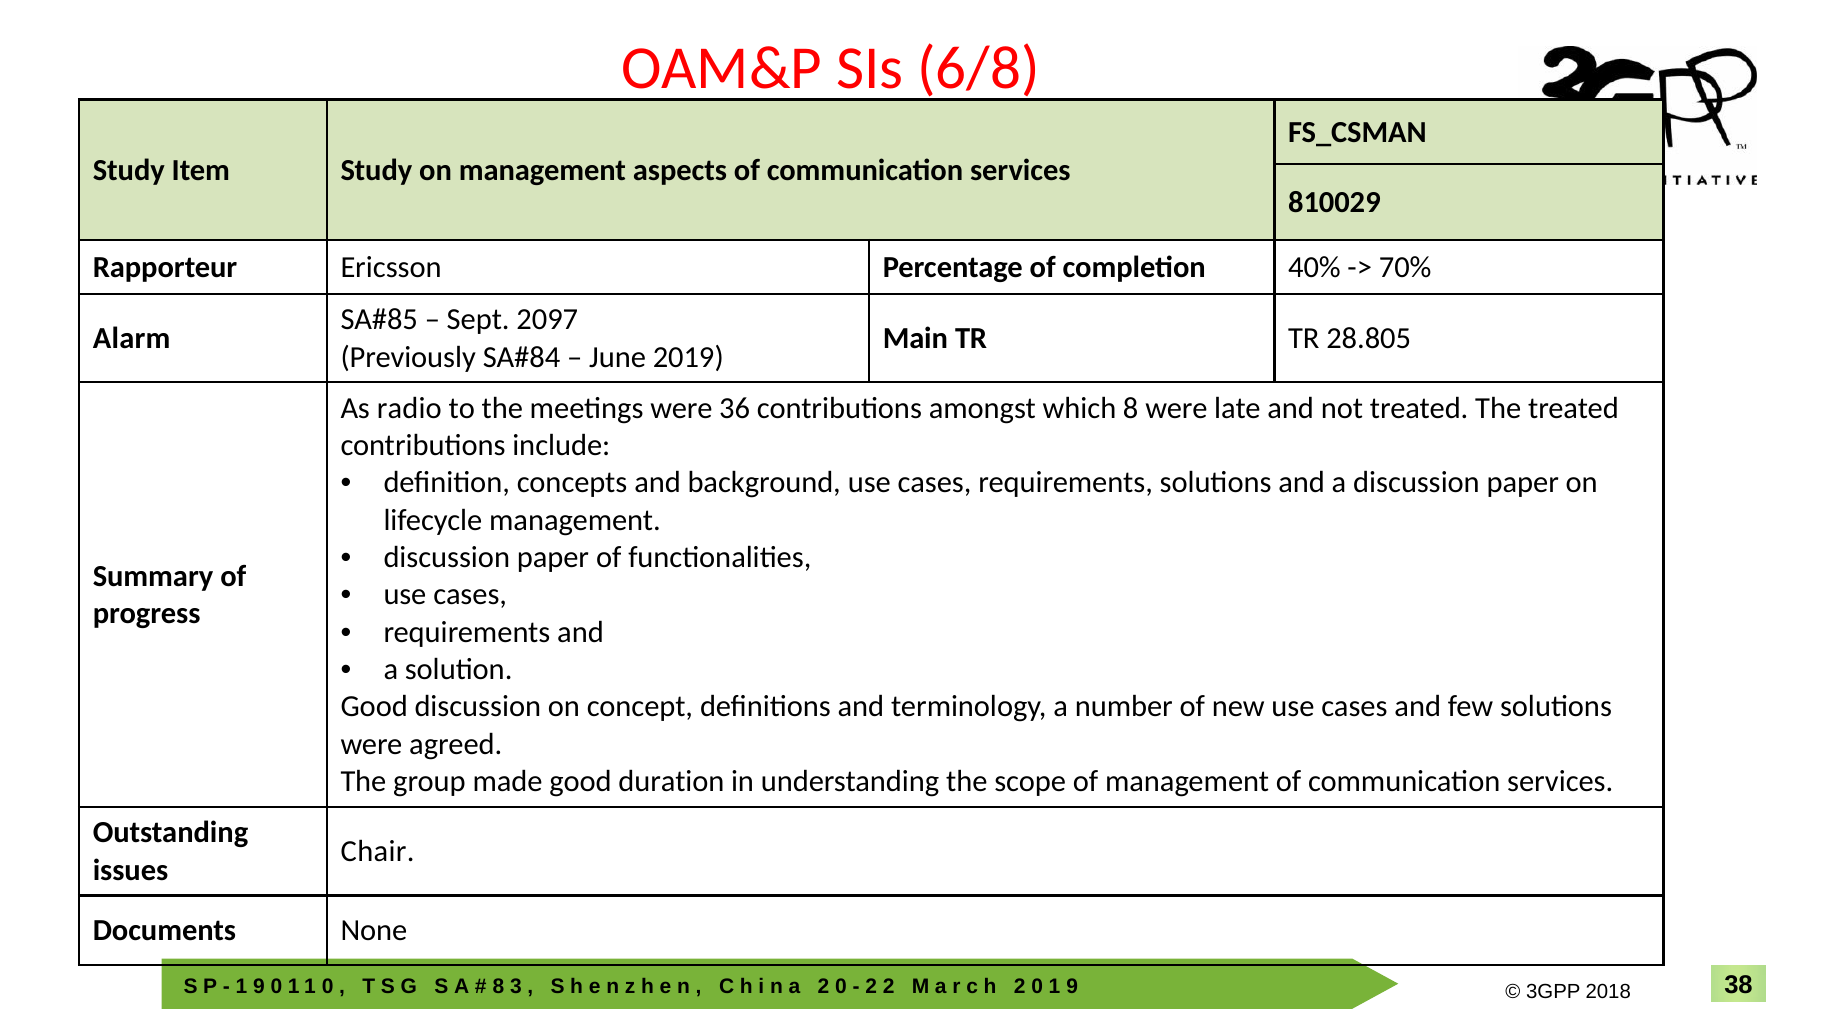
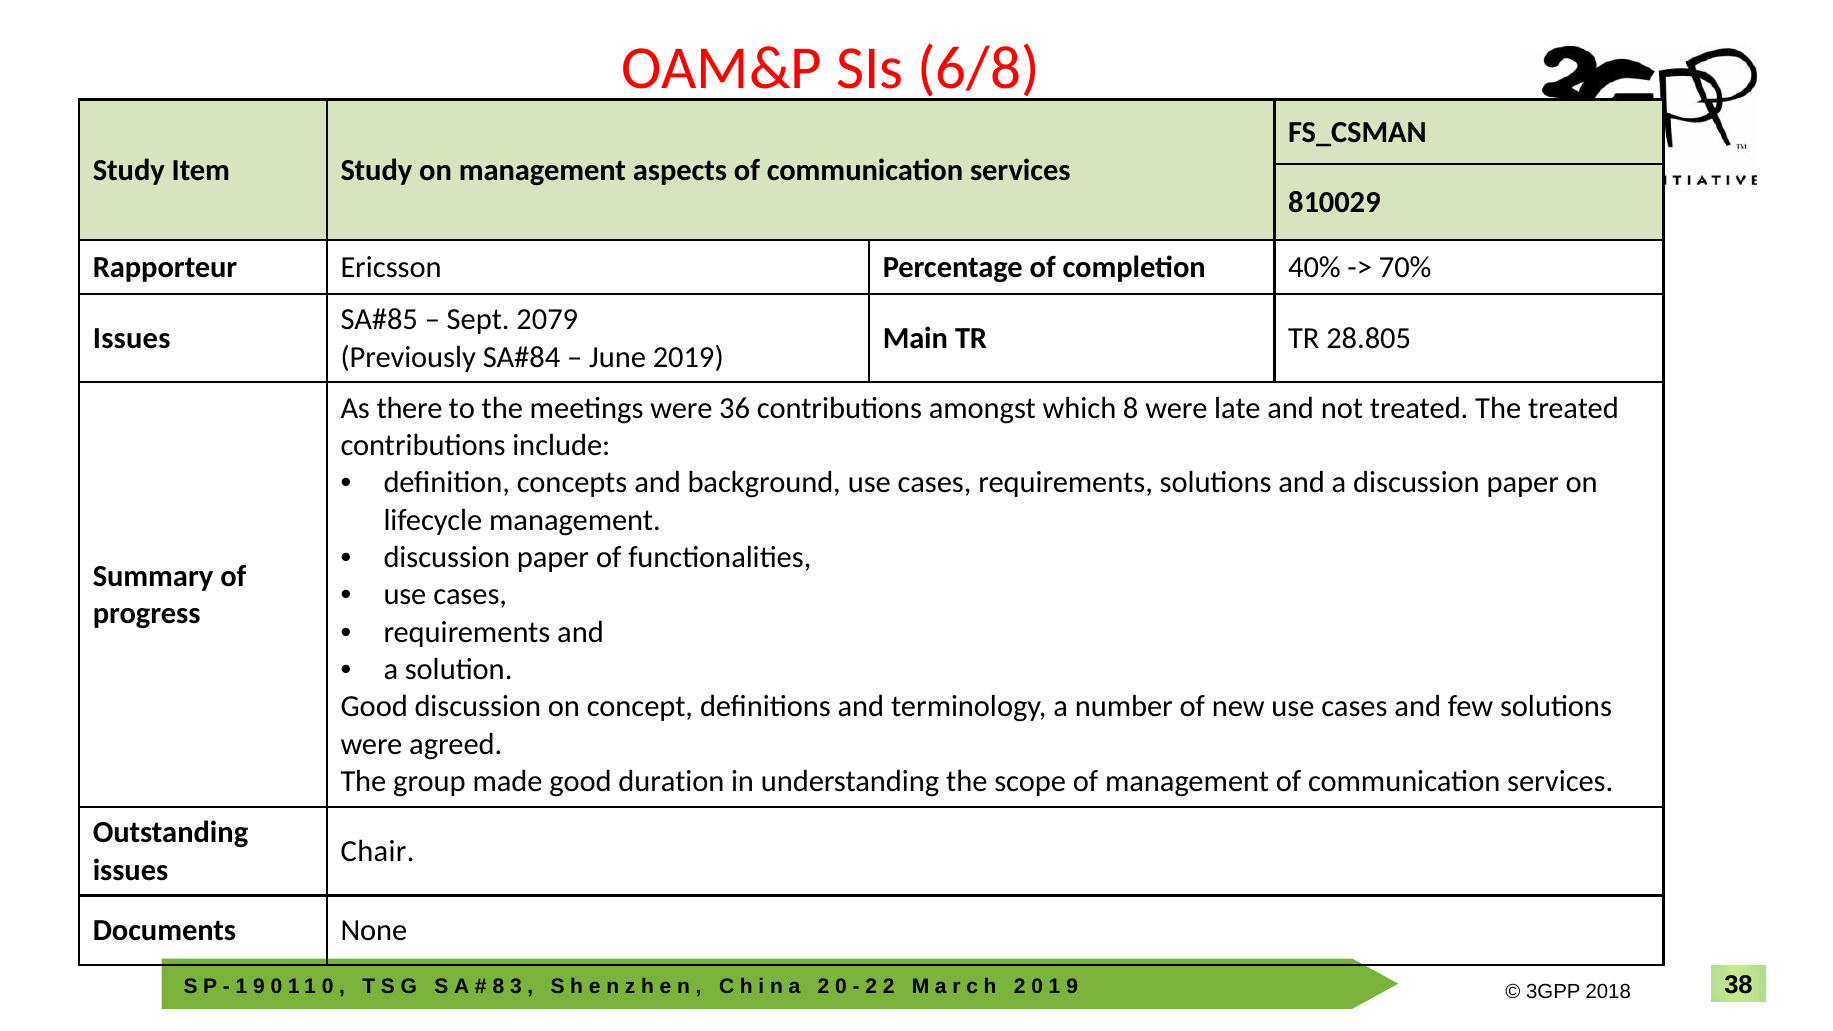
2097: 2097 -> 2079 (547, 320)
Alarm: Alarm -> Issues (132, 338)
radio: radio -> there (410, 408)
